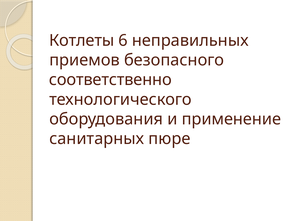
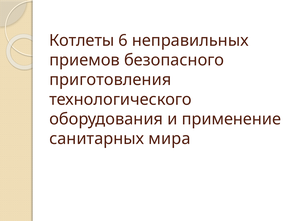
соответственно: соответственно -> приготовления (110, 80)
пюре: пюре -> мира (169, 139)
